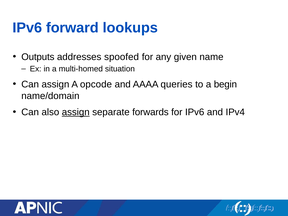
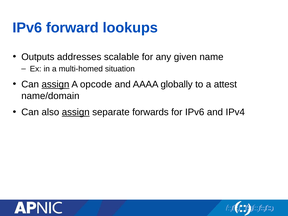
spoofed: spoofed -> scalable (122, 57)
assign underline: none -> present (55, 84)
queries: queries -> globally (177, 84)
begin: begin -> attest (225, 84)
